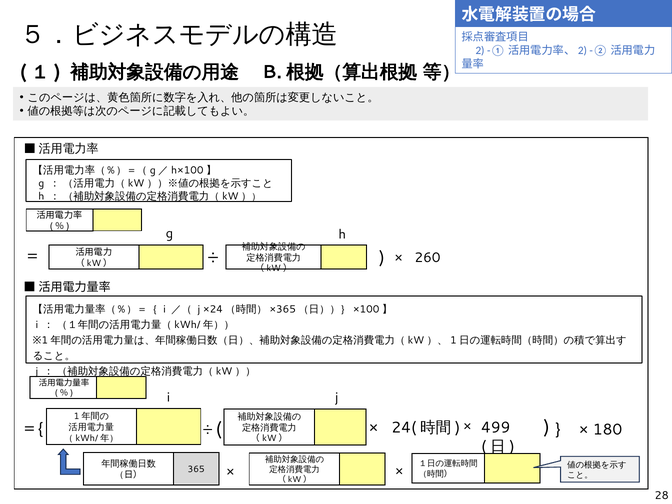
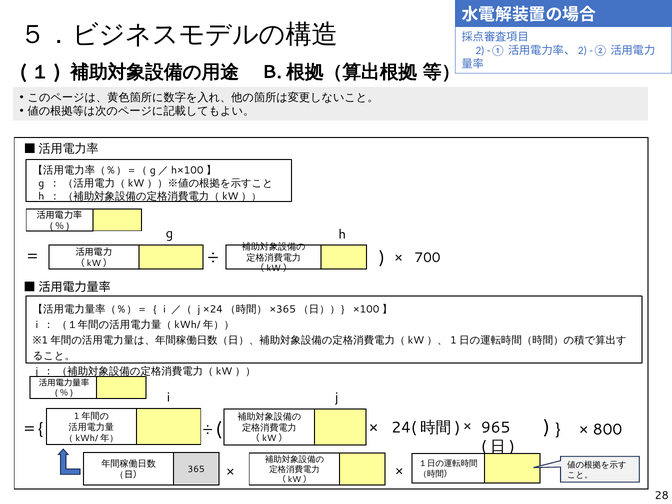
260: 260 -> 700 (427, 258)
499: 499 -> 965 (496, 428)
180: 180 -> 800 (608, 430)
